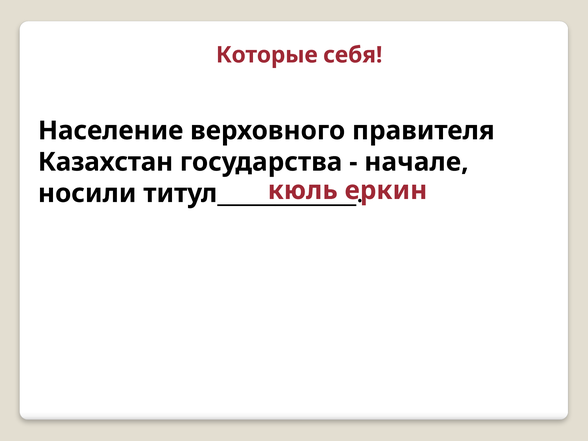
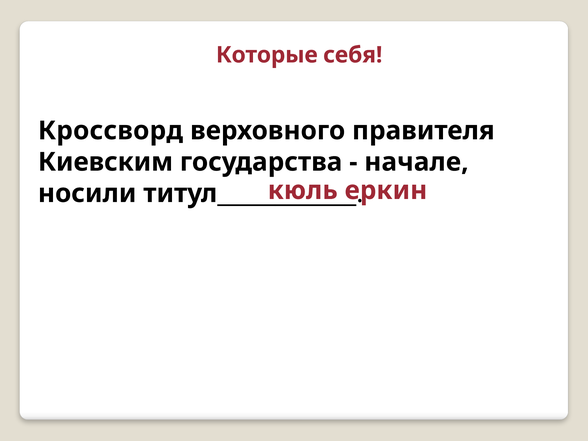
Население: Население -> Кроссворд (110, 131)
Казахстан: Казахстан -> Киевским (105, 162)
